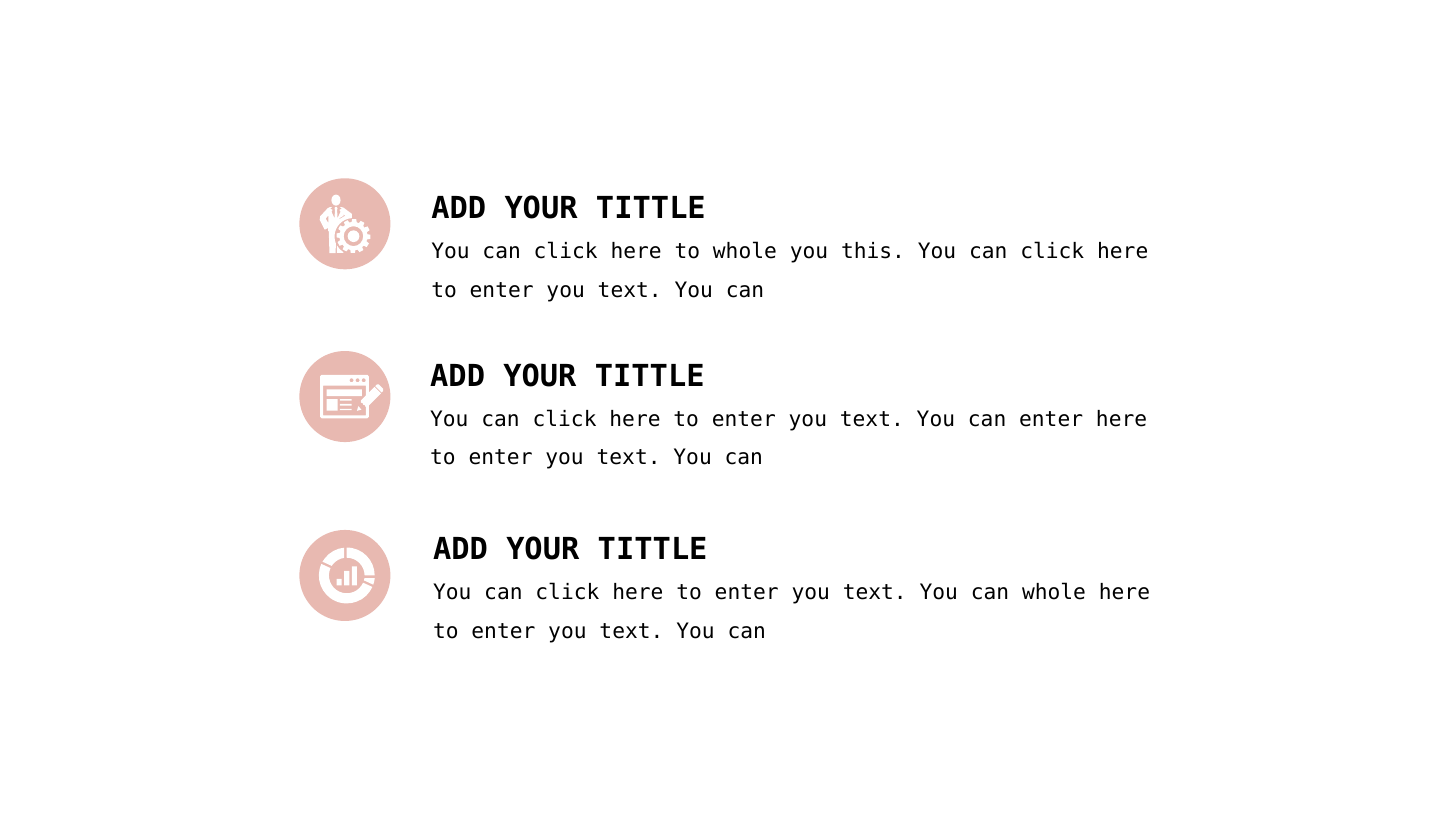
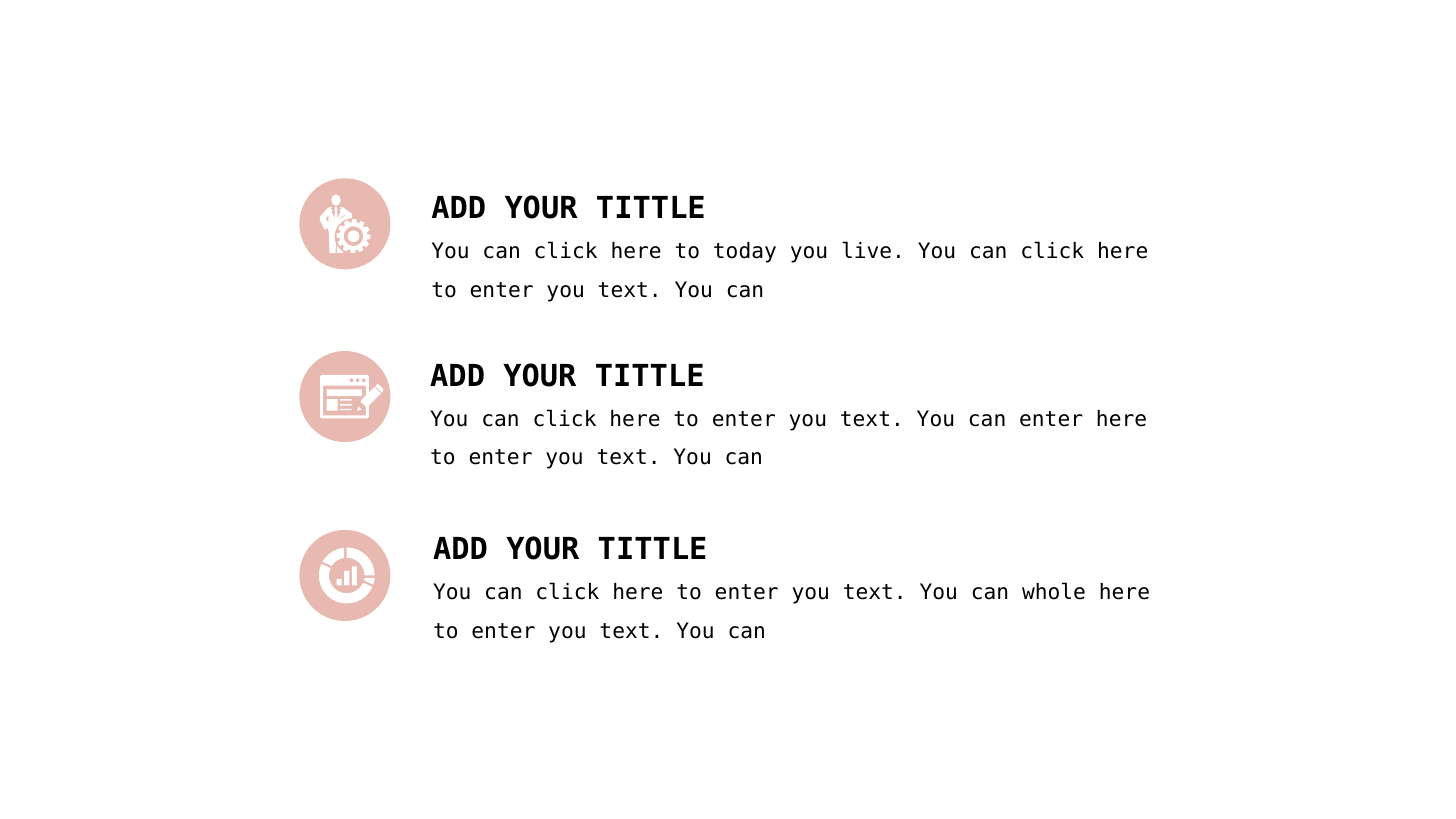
to whole: whole -> today (745, 252)
this: this -> live (873, 252)
